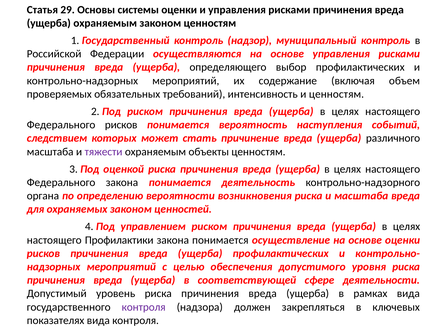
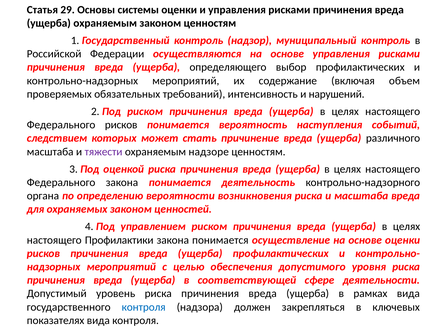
и ценностям: ценностям -> нарушений (337, 94)
объекты: объекты -> надзоре (209, 152)
контроля colour: purple -> blue (144, 307)
